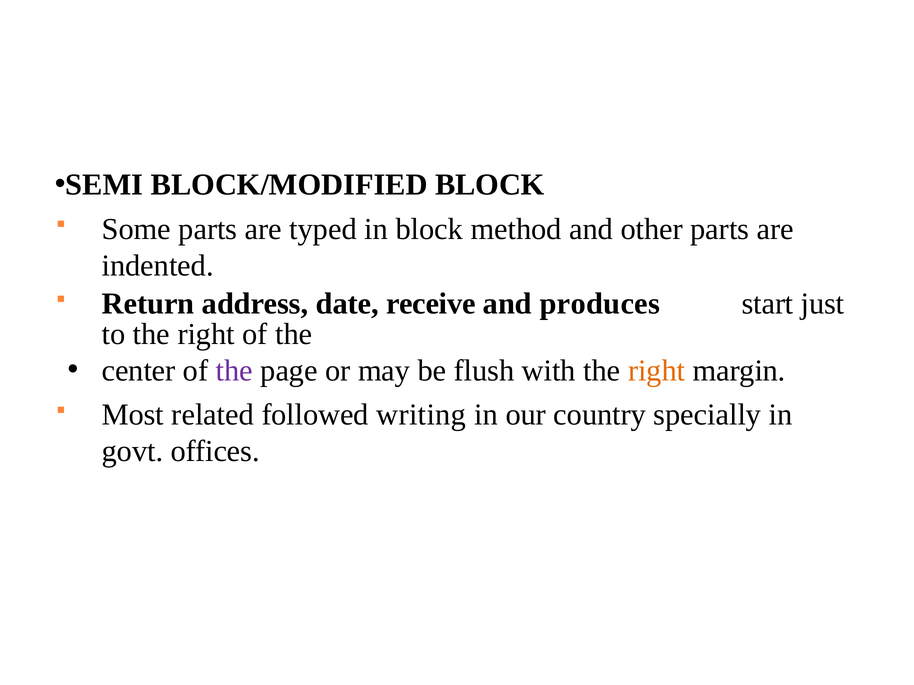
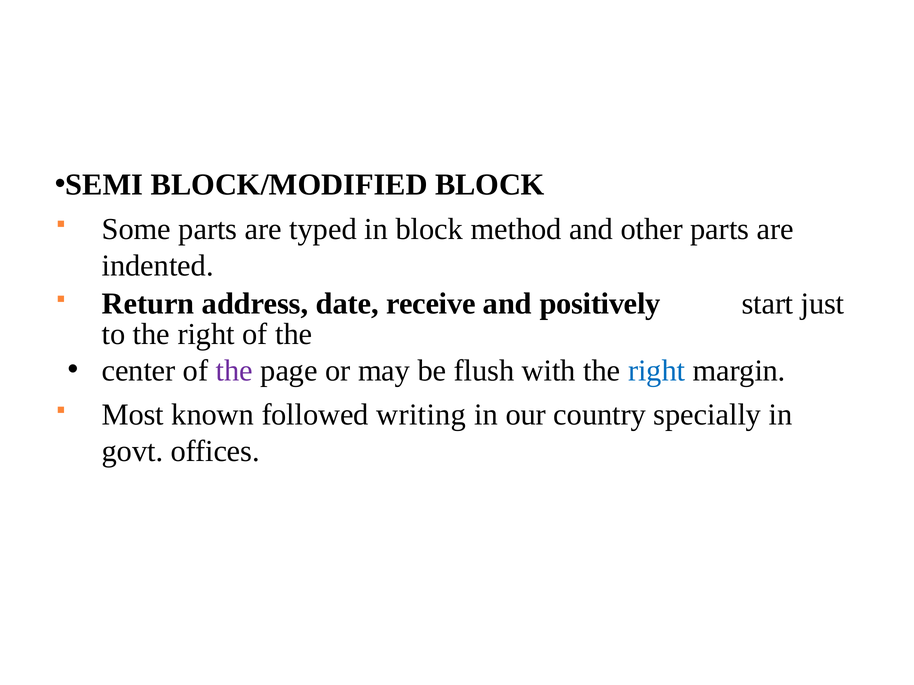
produces: produces -> positively (600, 304)
right colour: orange -> blue (657, 371)
related: related -> known (213, 415)
